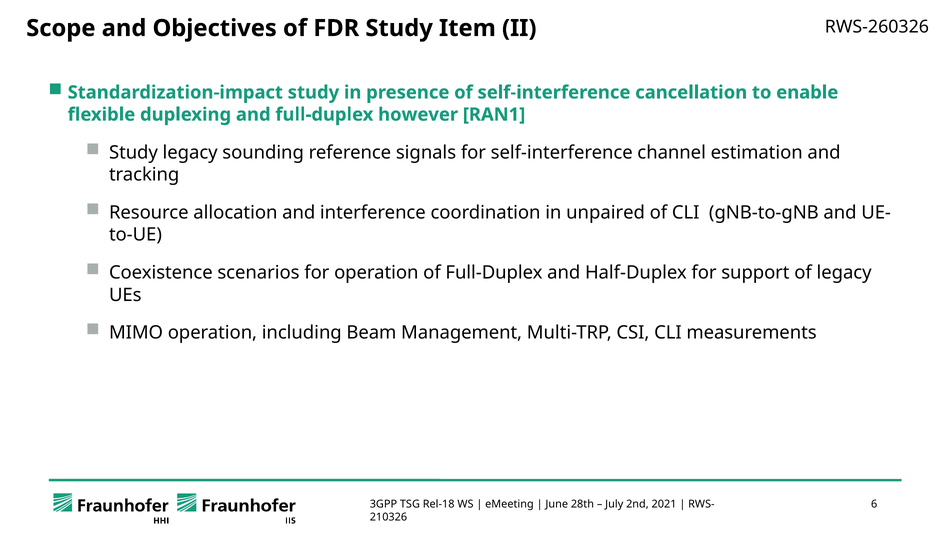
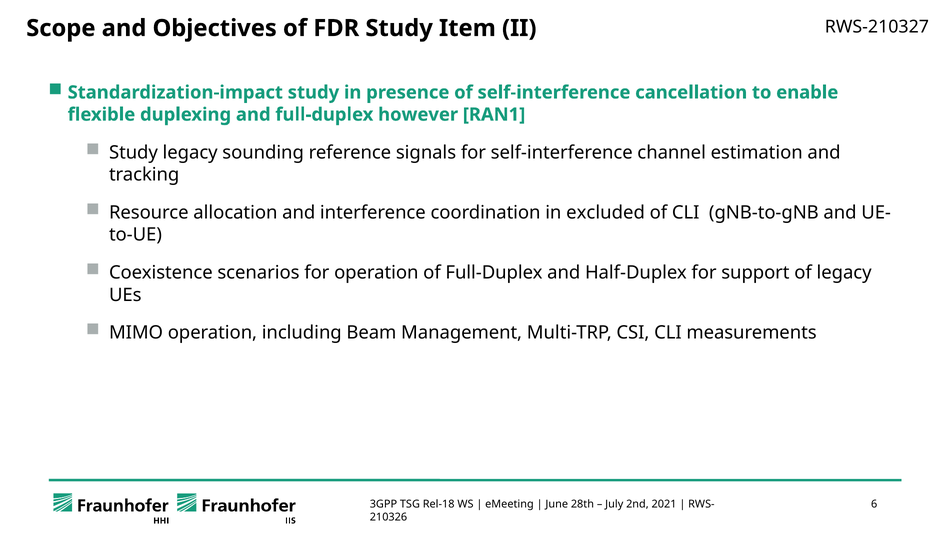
RWS-260326: RWS-260326 -> RWS-210327 (877, 27)
coordination in unpaired: unpaired -> excluded (606, 213)
